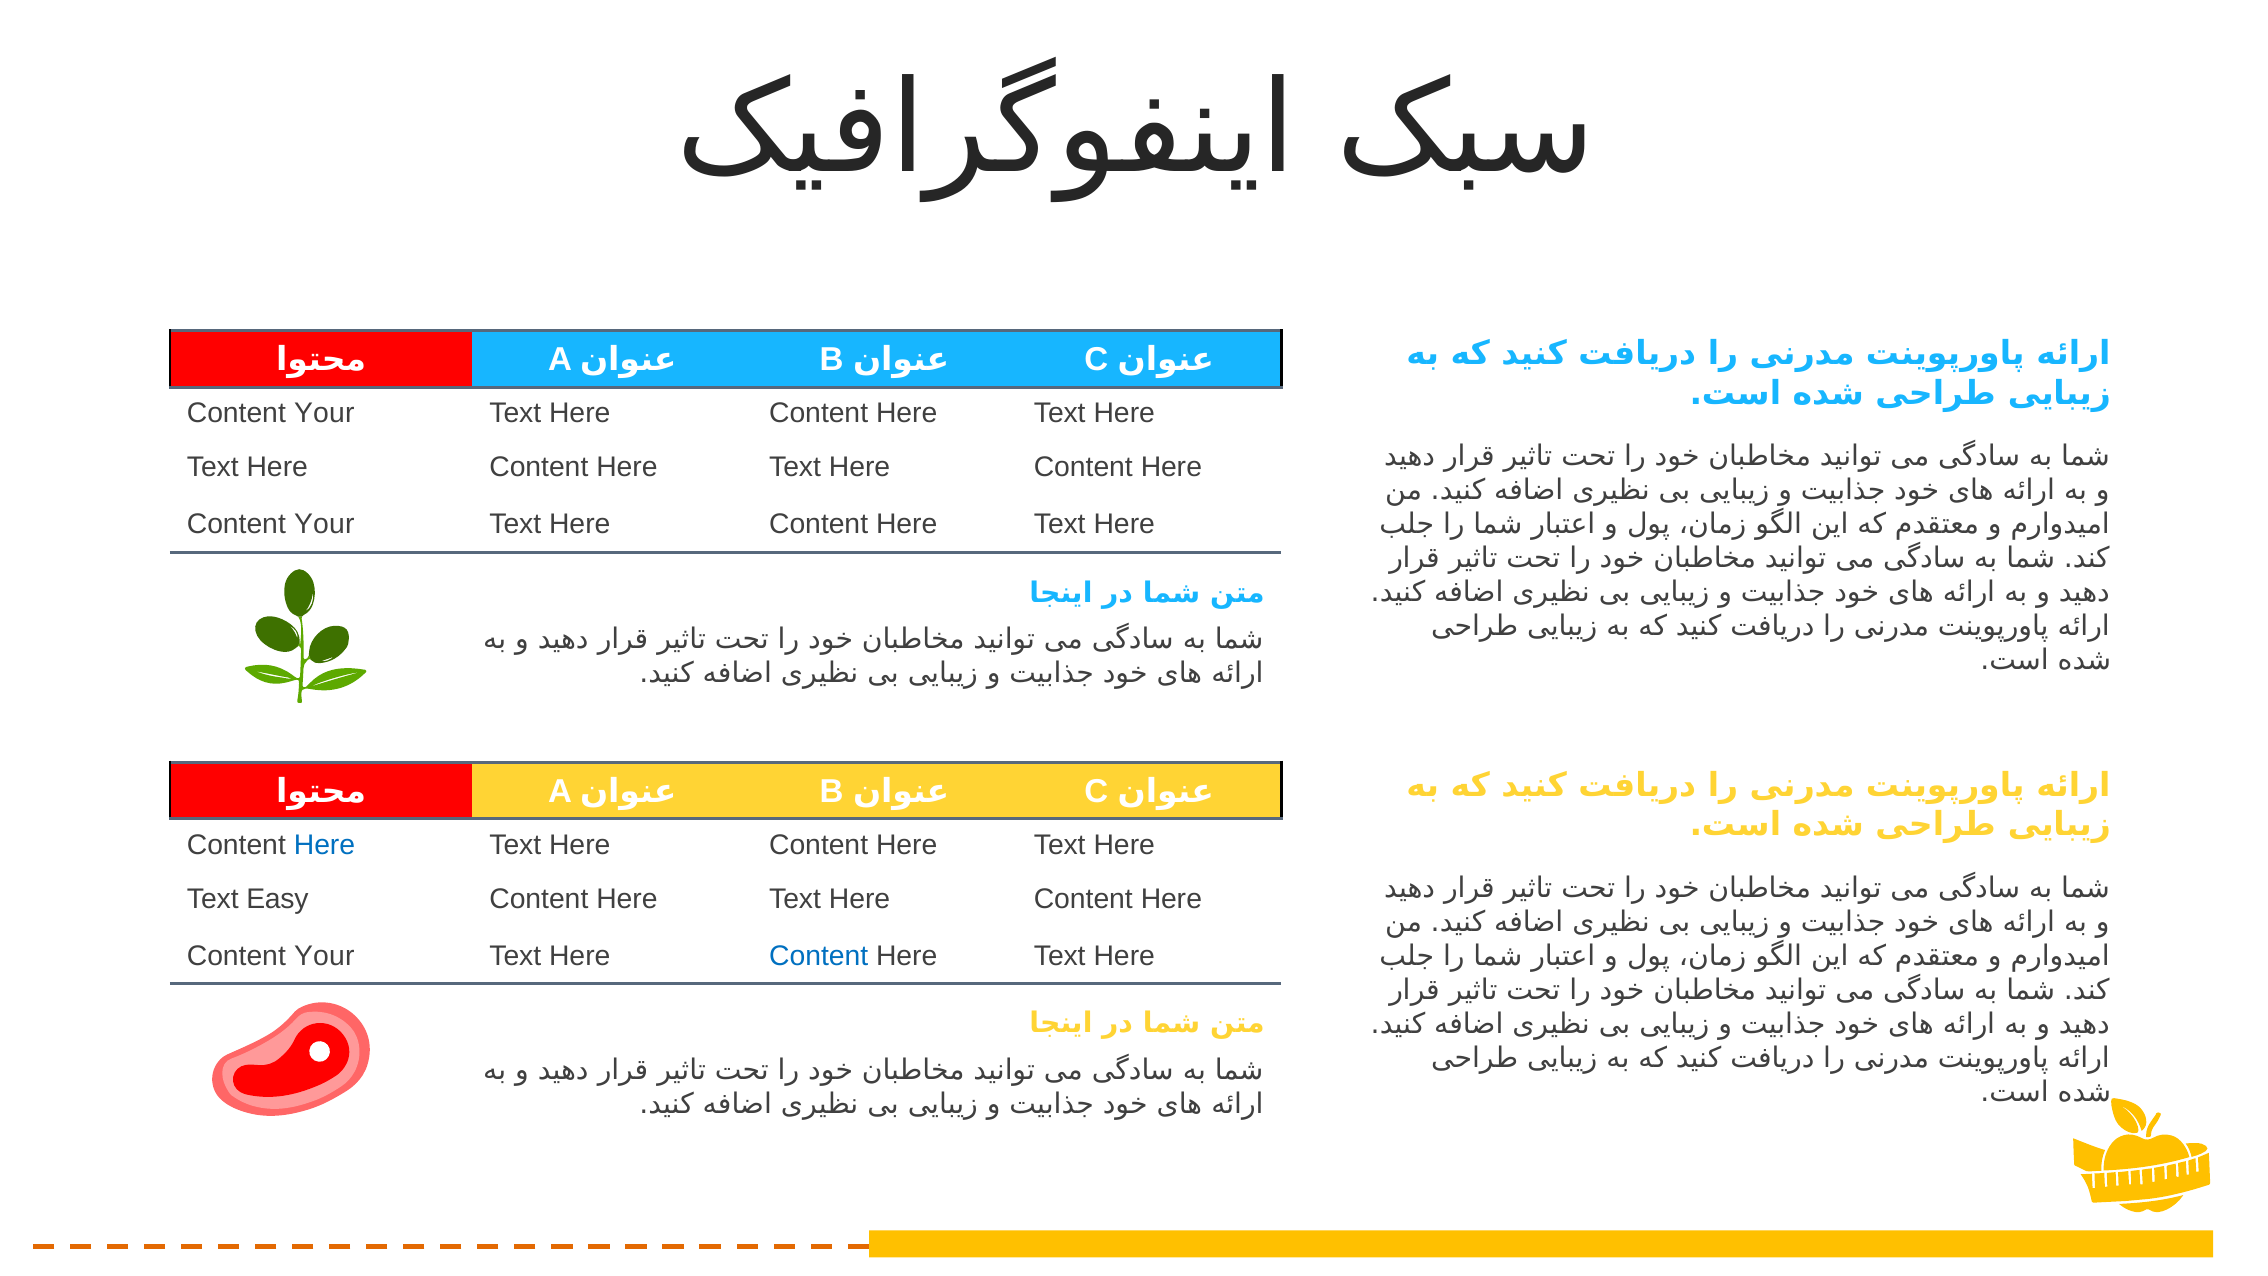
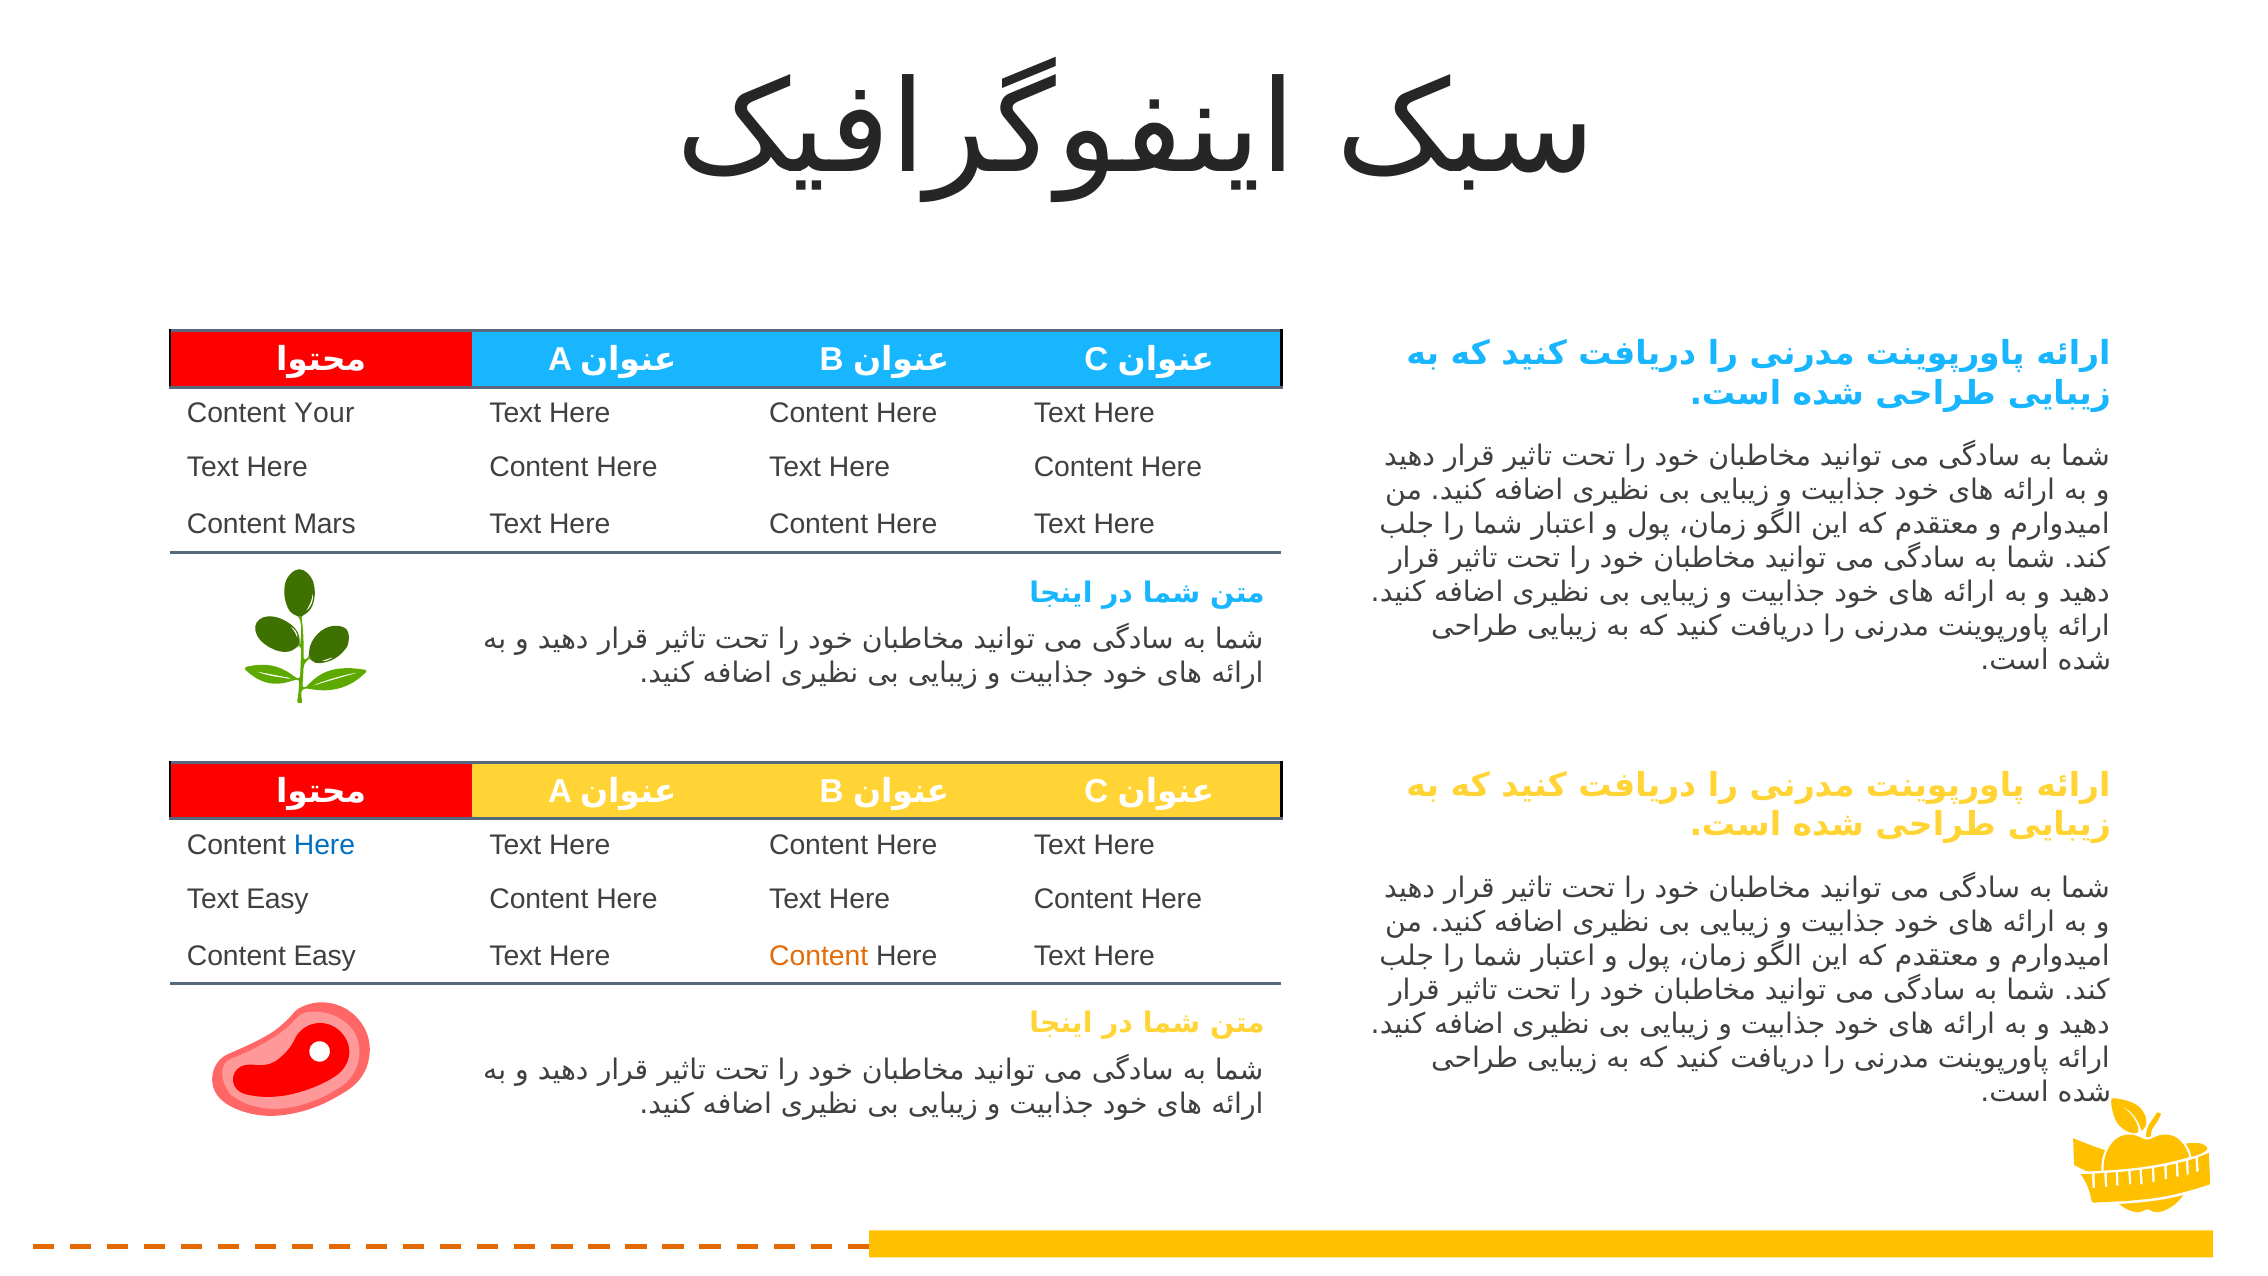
Your: Your -> Mars (325, 524)
Your: Your -> Easy (325, 956)
Content colour: blue -> orange (819, 956)
